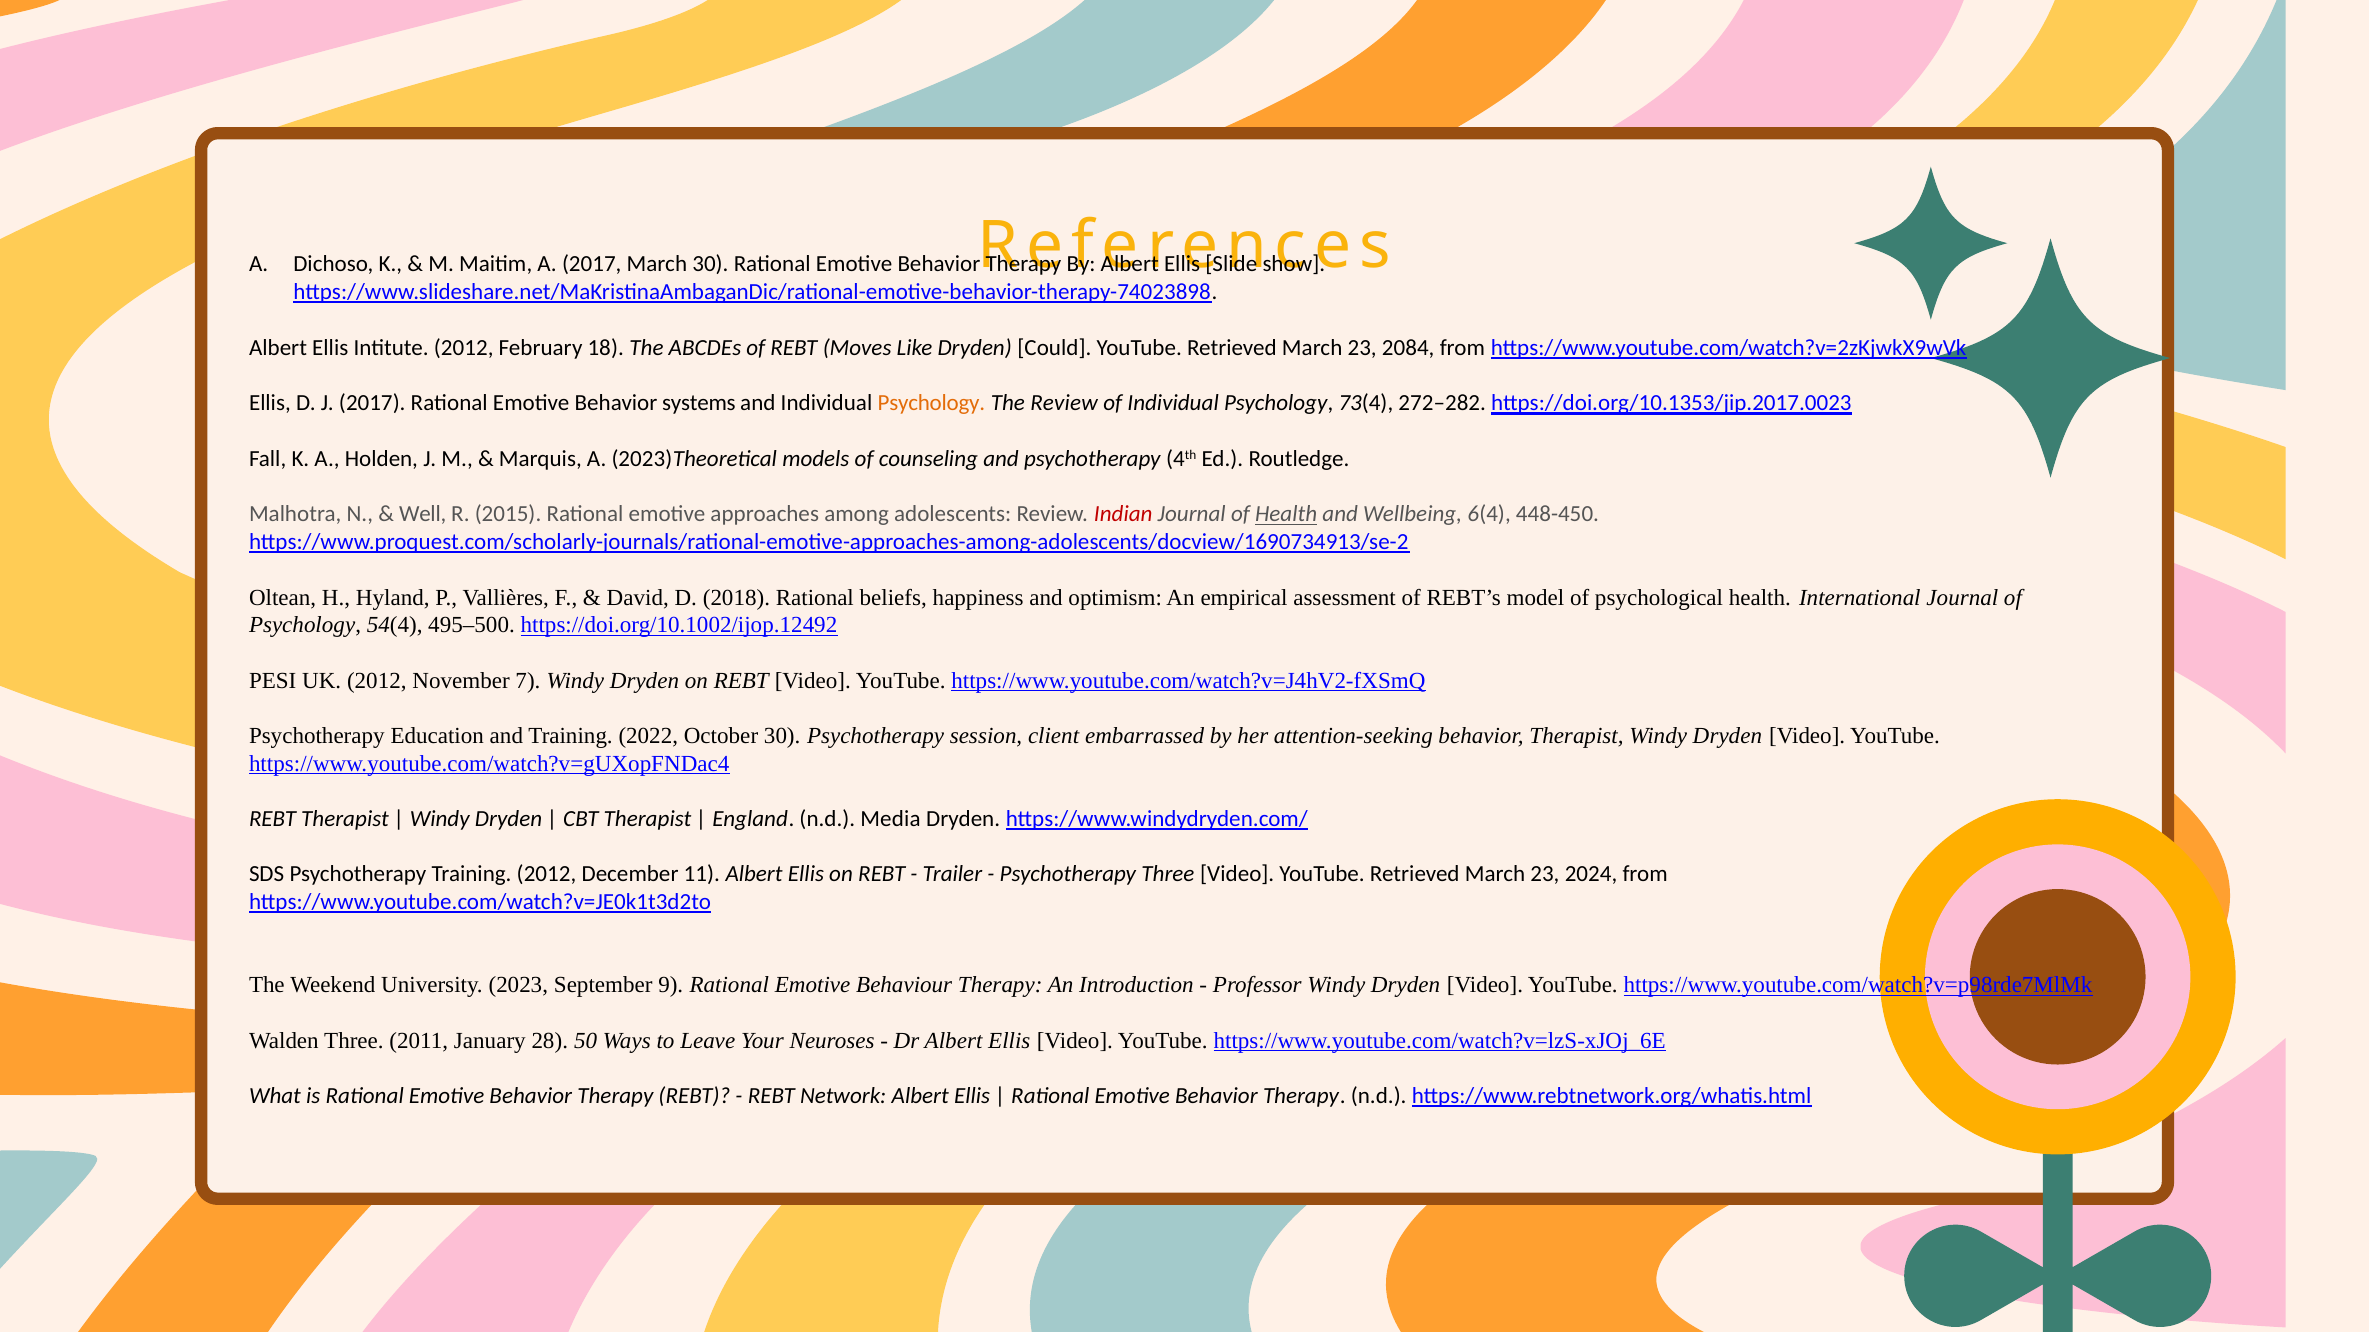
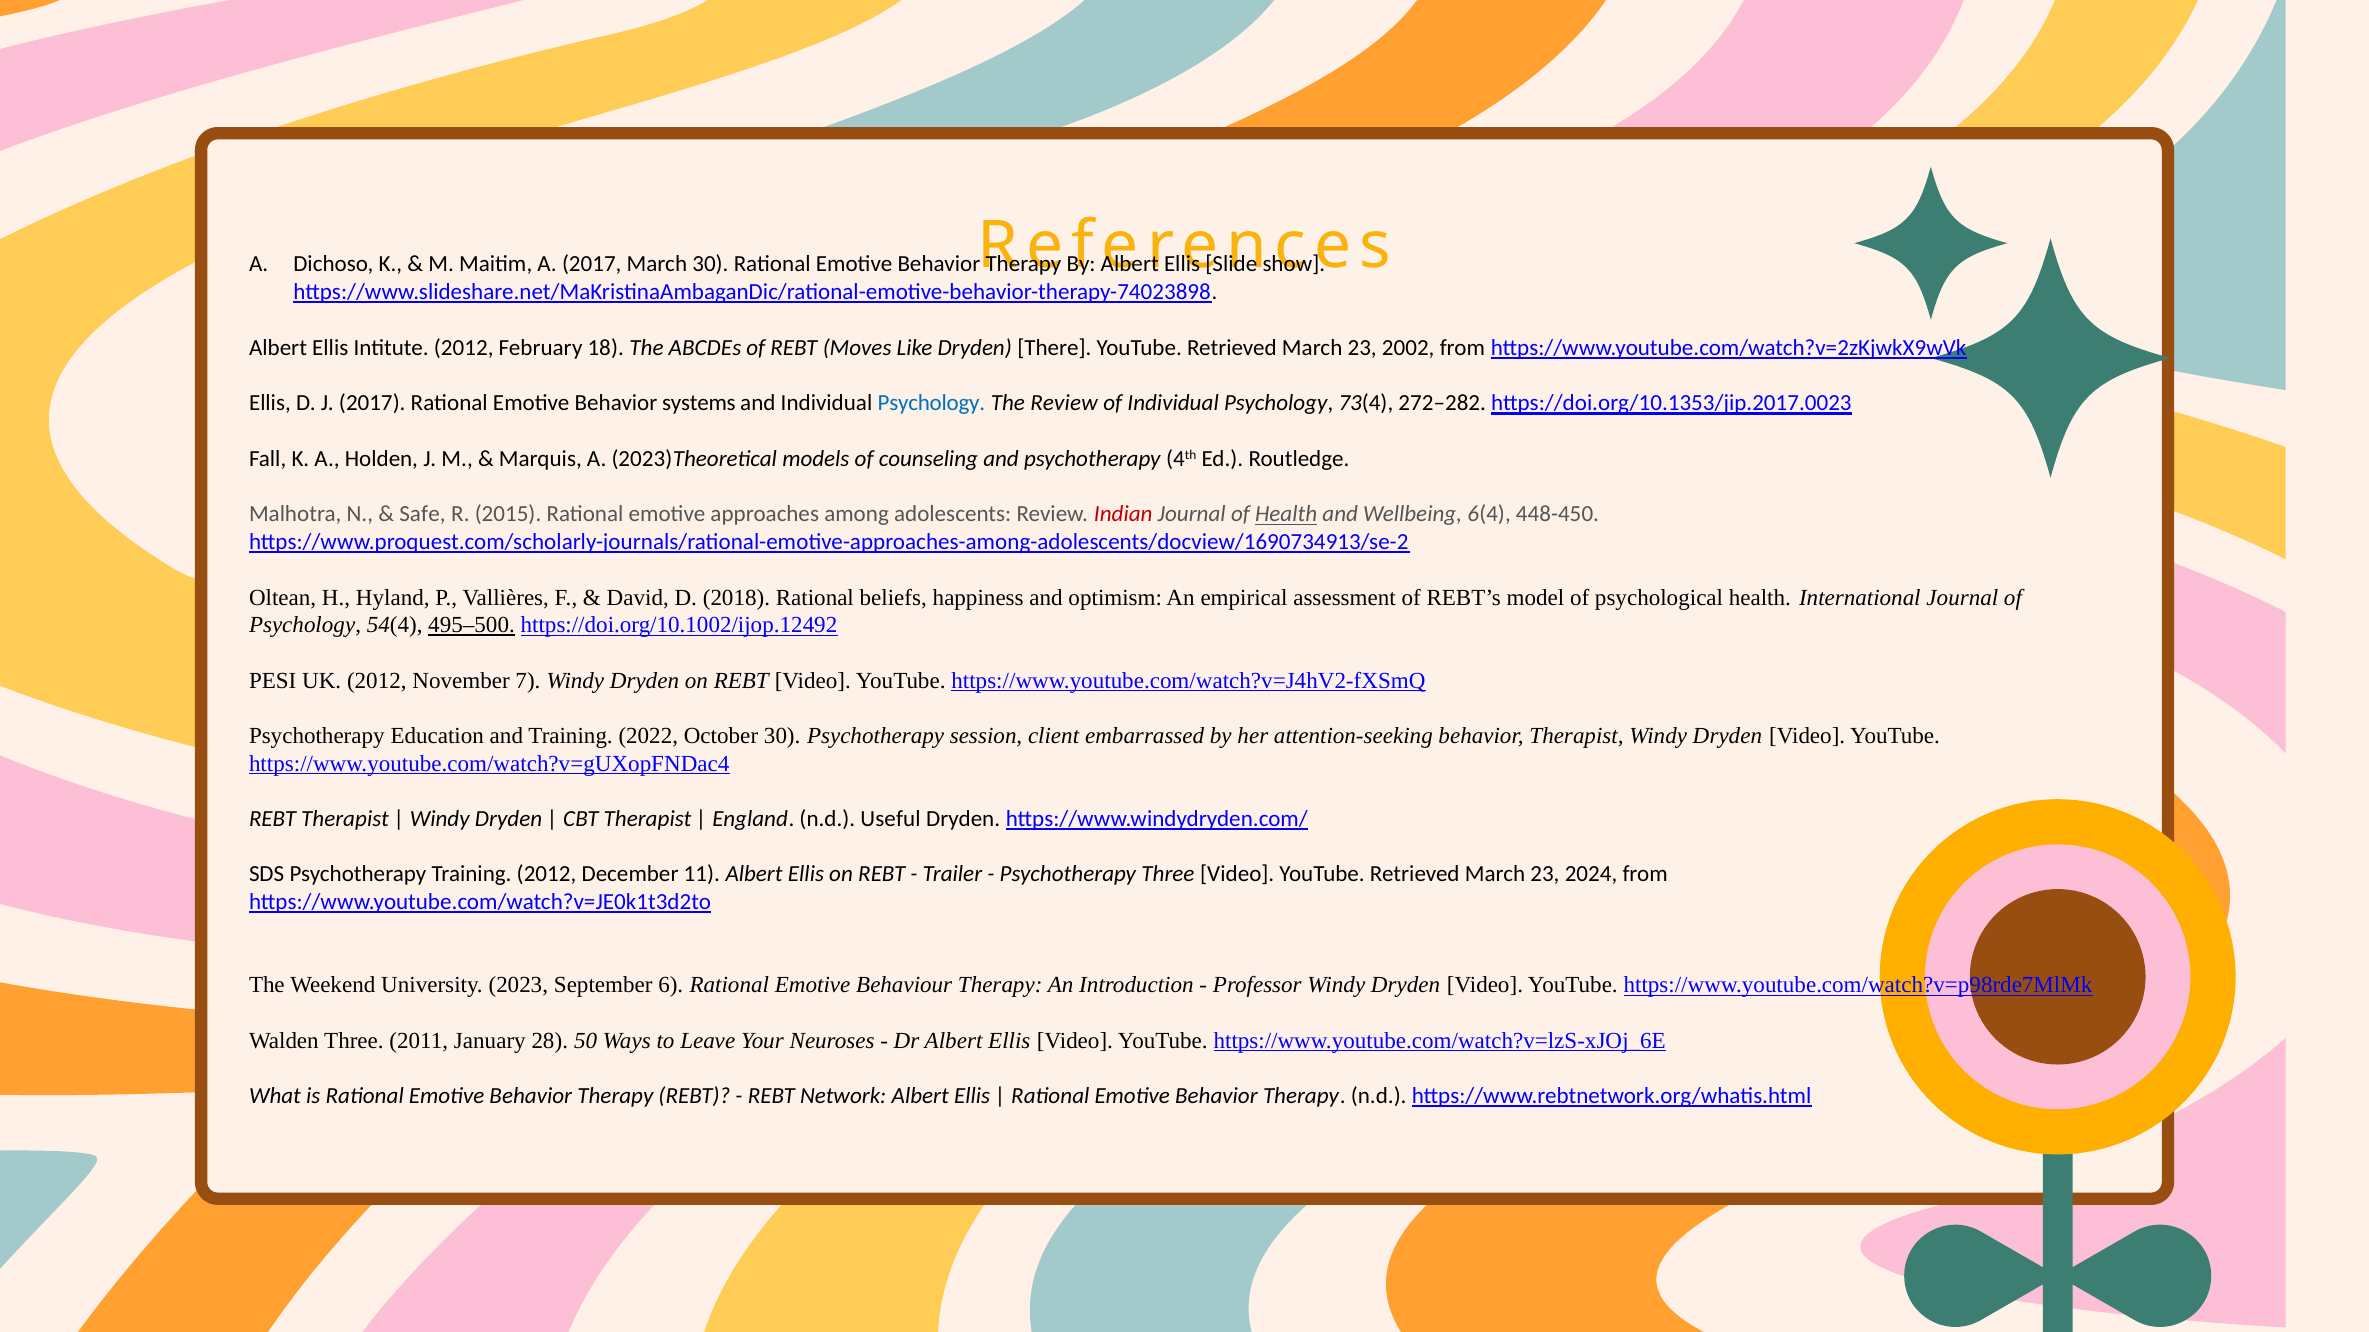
Could: Could -> There (1054, 348)
2084: 2084 -> 2002 (1408, 348)
Psychology colour: orange -> blue (931, 404)
Well: Well -> Safe (422, 515)
495–500 underline: none -> present (472, 625)
Media: Media -> Useful (891, 819)
9: 9 -> 6 (671, 986)
